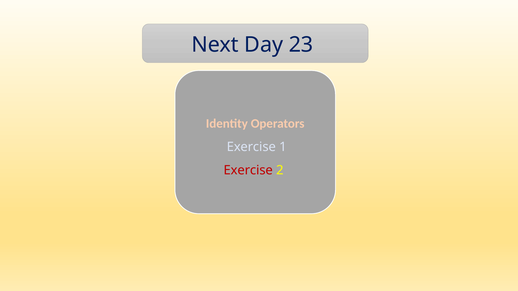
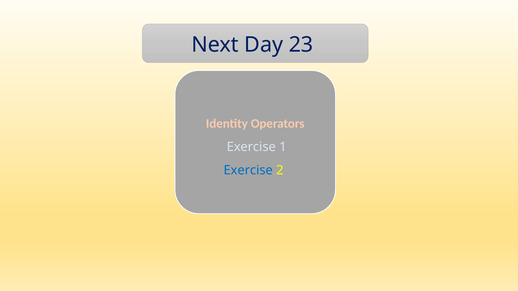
Exercise colour: red -> blue (248, 170)
